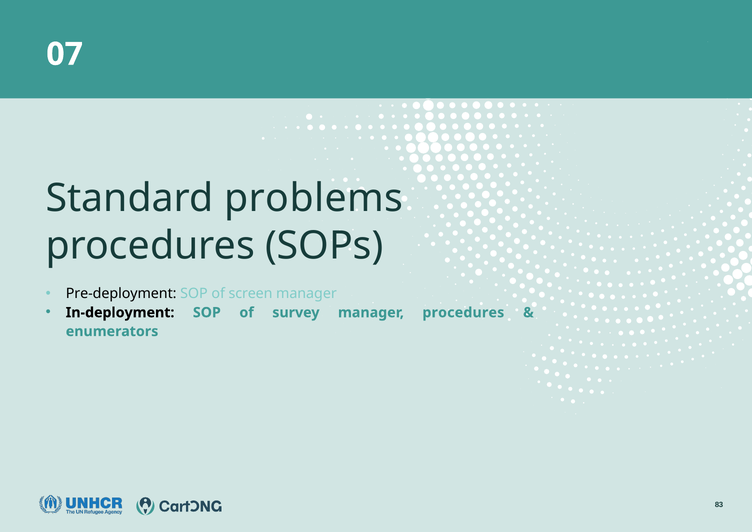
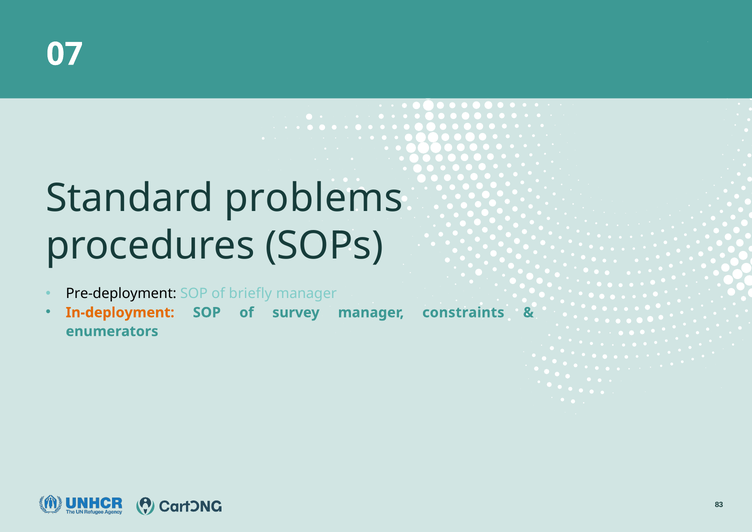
screen: screen -> briefly (250, 294)
In-deployment colour: black -> orange (120, 312)
manager procedures: procedures -> constraints (463, 312)
